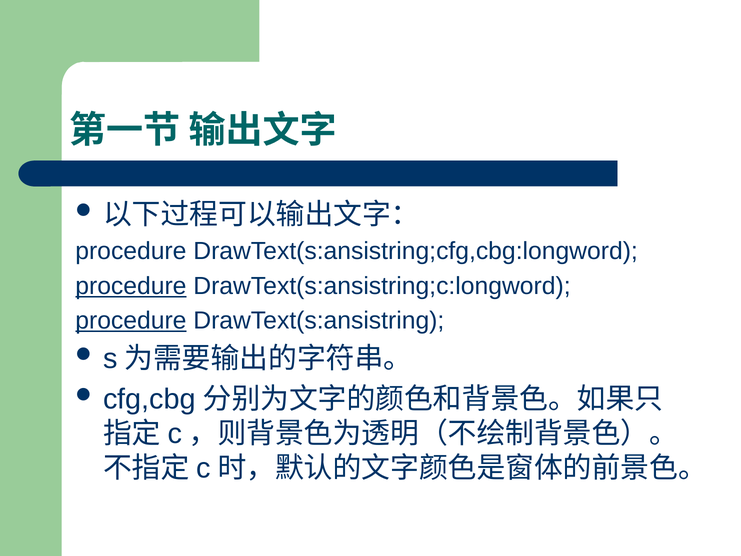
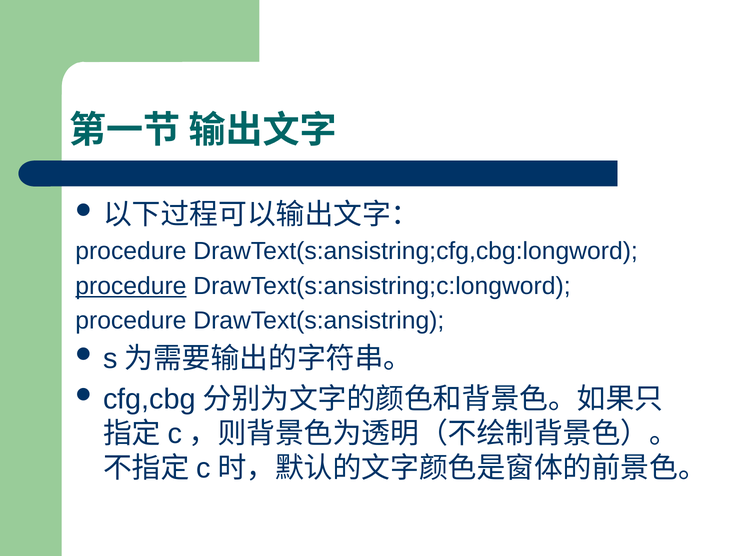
procedure underline: present -> none (131, 320)
